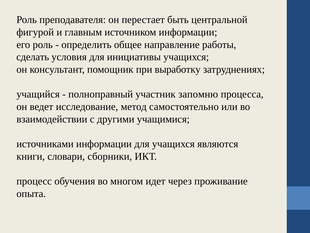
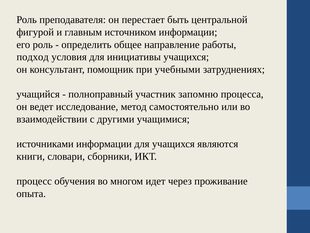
сделать: сделать -> подход (33, 57)
выработку: выработку -> учебными (178, 69)
